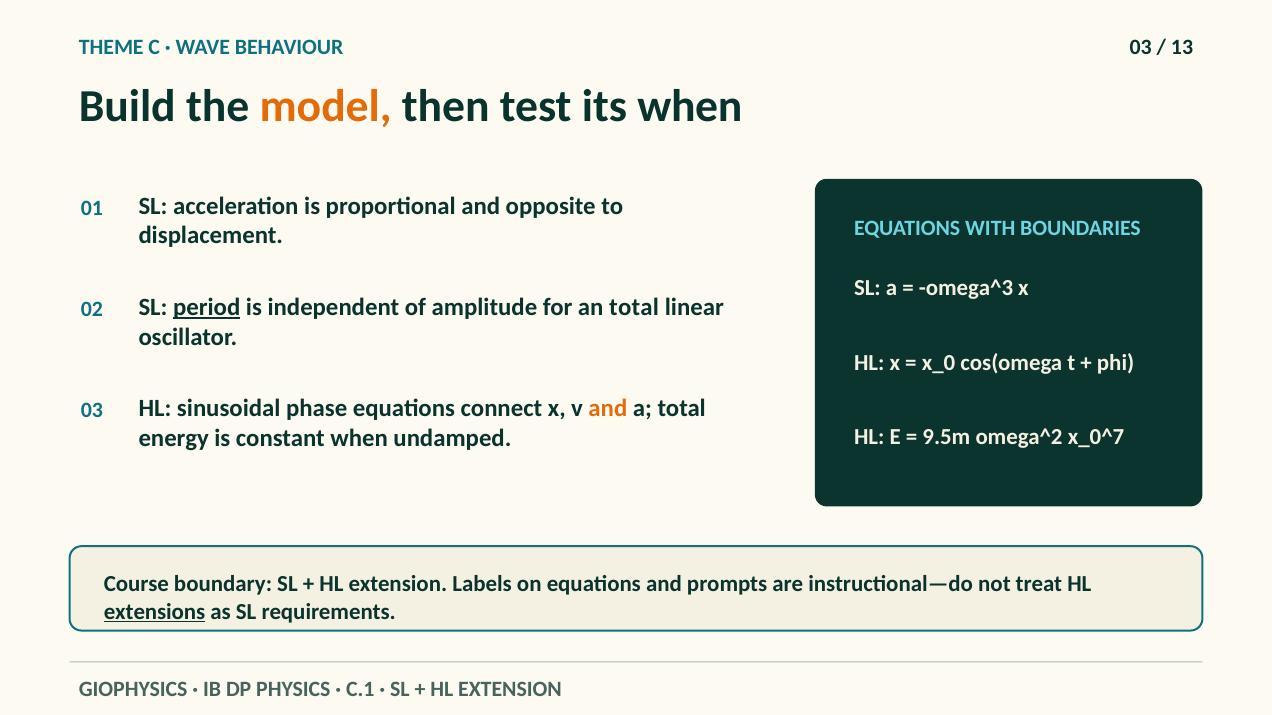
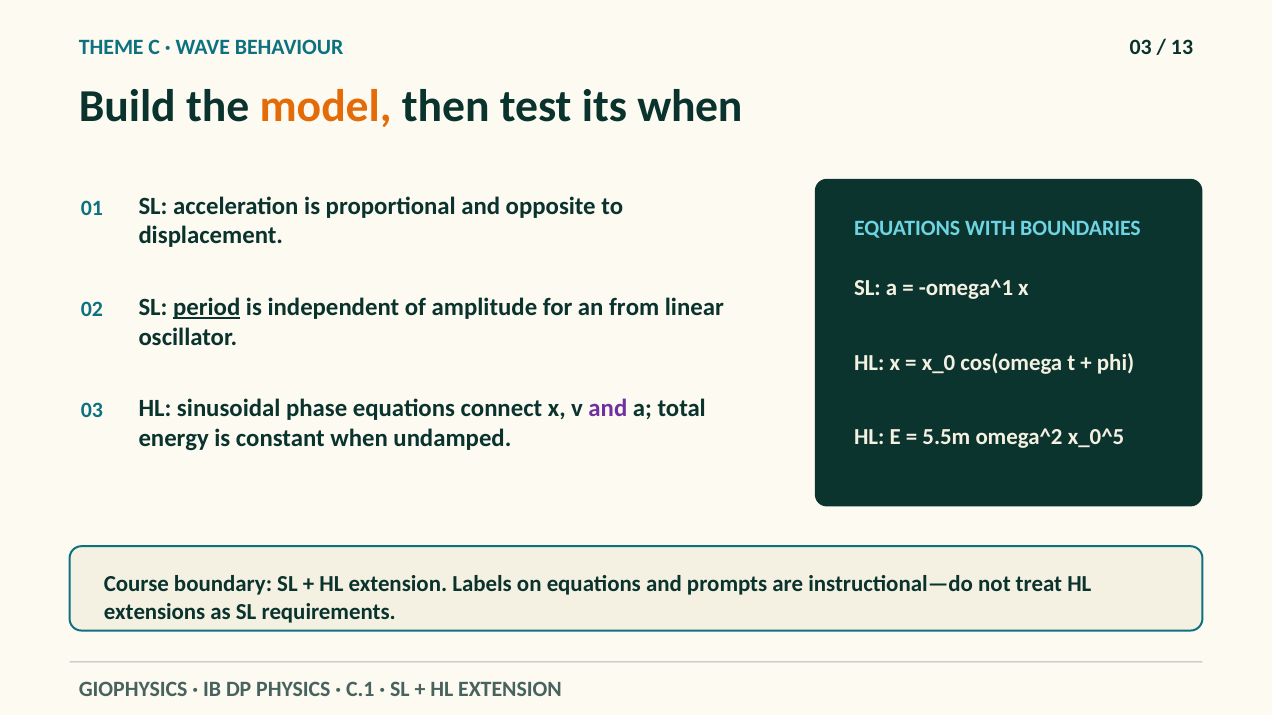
omega^3: omega^3 -> omega^1 (966, 288)
an total: total -> from (634, 308)
and colour: orange -> purple (608, 409)
9.5m: 9.5m -> 5.5m (946, 437)
x_0^7: x_0^7 -> x_0^5 (1096, 437)
extensions underline: present -> none (155, 612)
